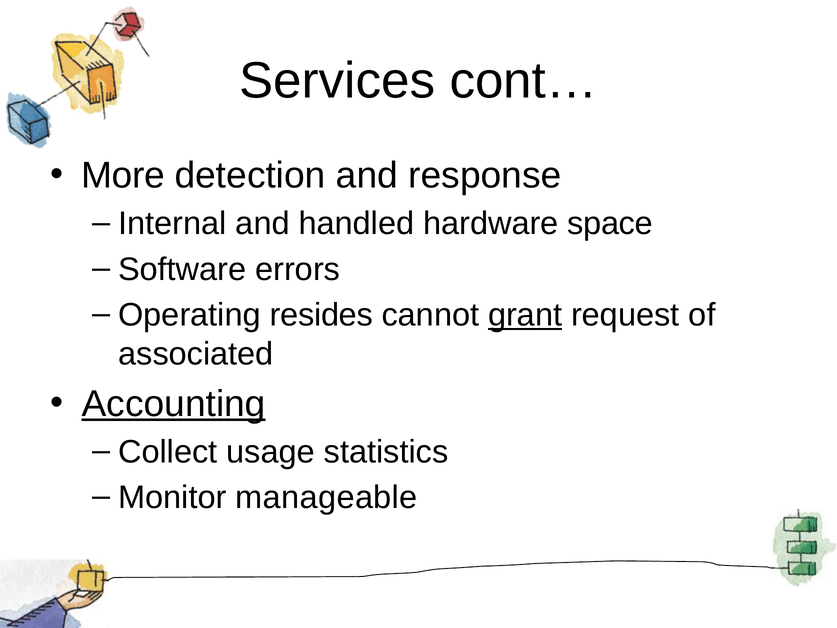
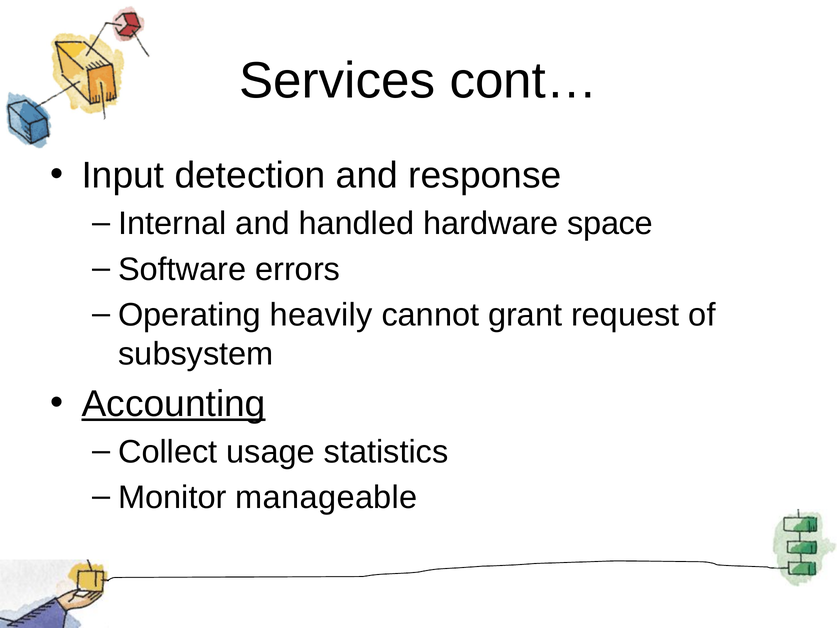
More: More -> Input (123, 176)
resides: resides -> heavily (321, 315)
grant underline: present -> none (525, 315)
associated: associated -> subsystem (196, 354)
